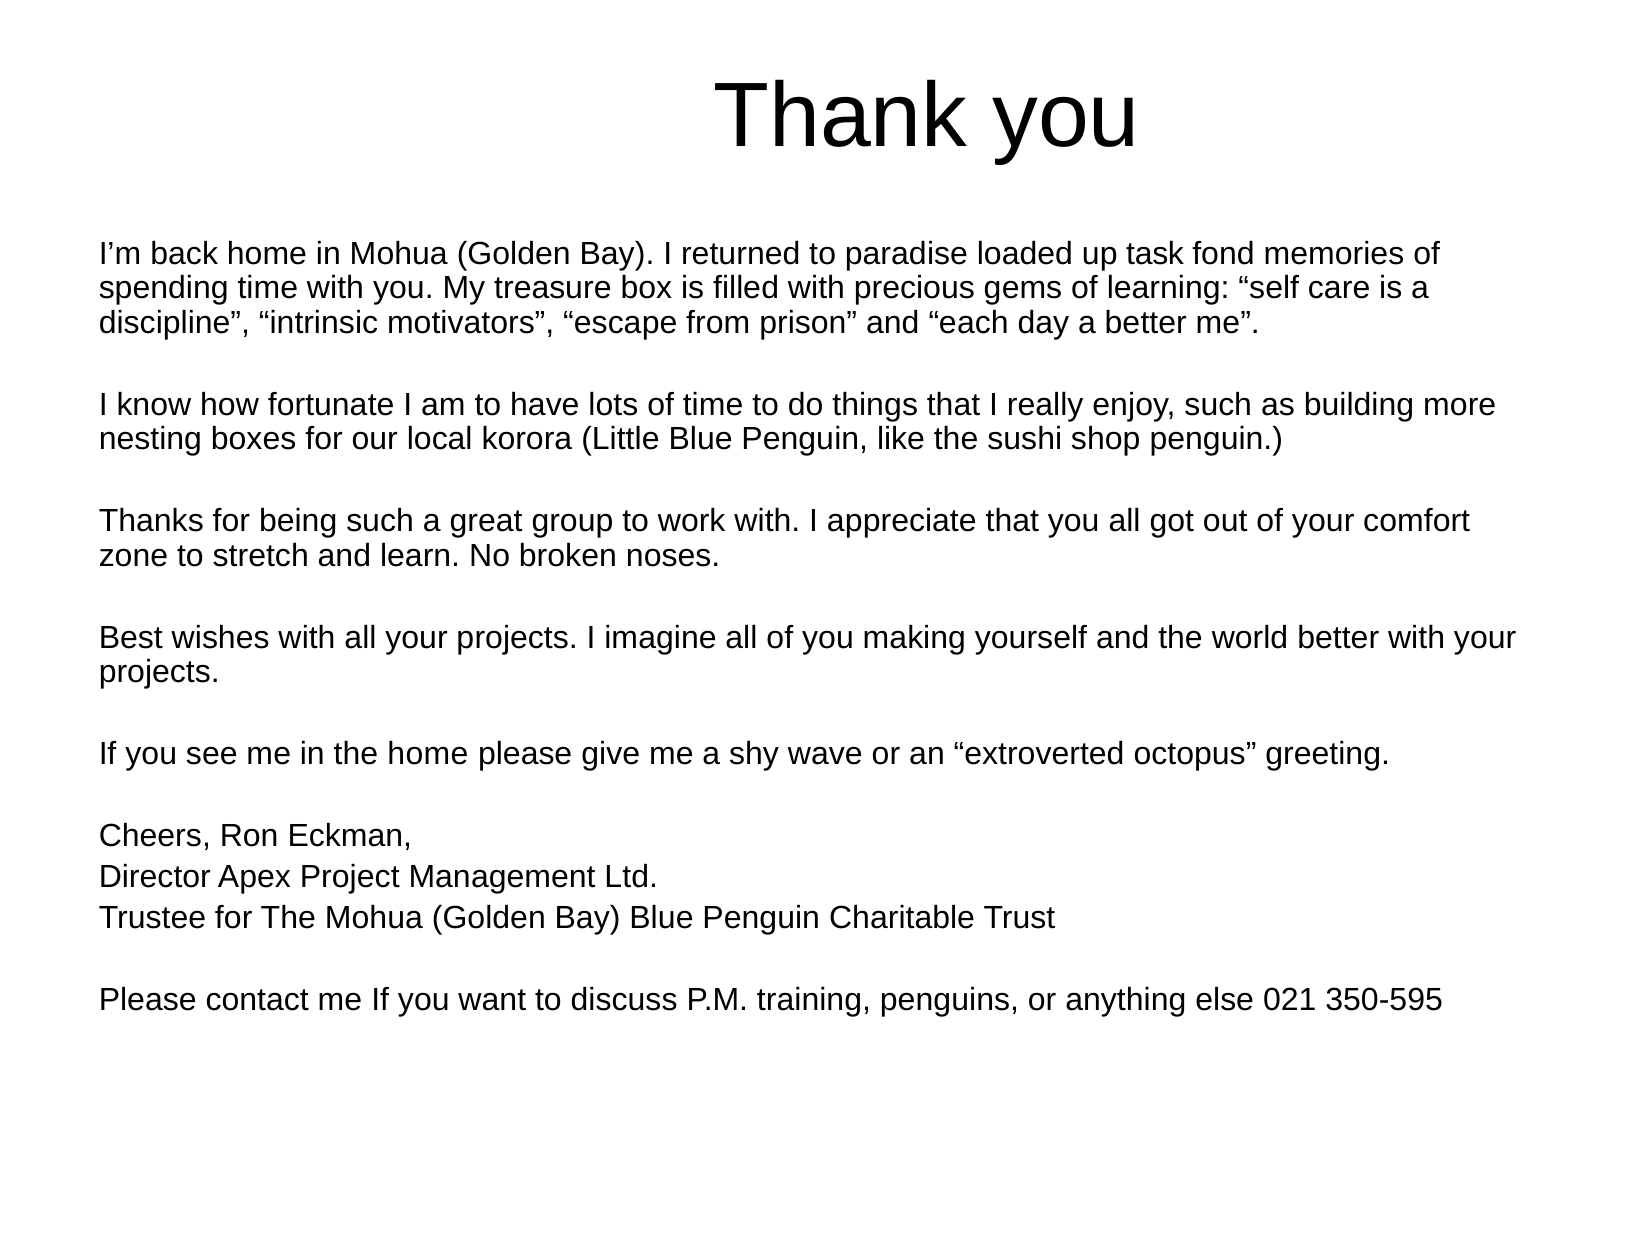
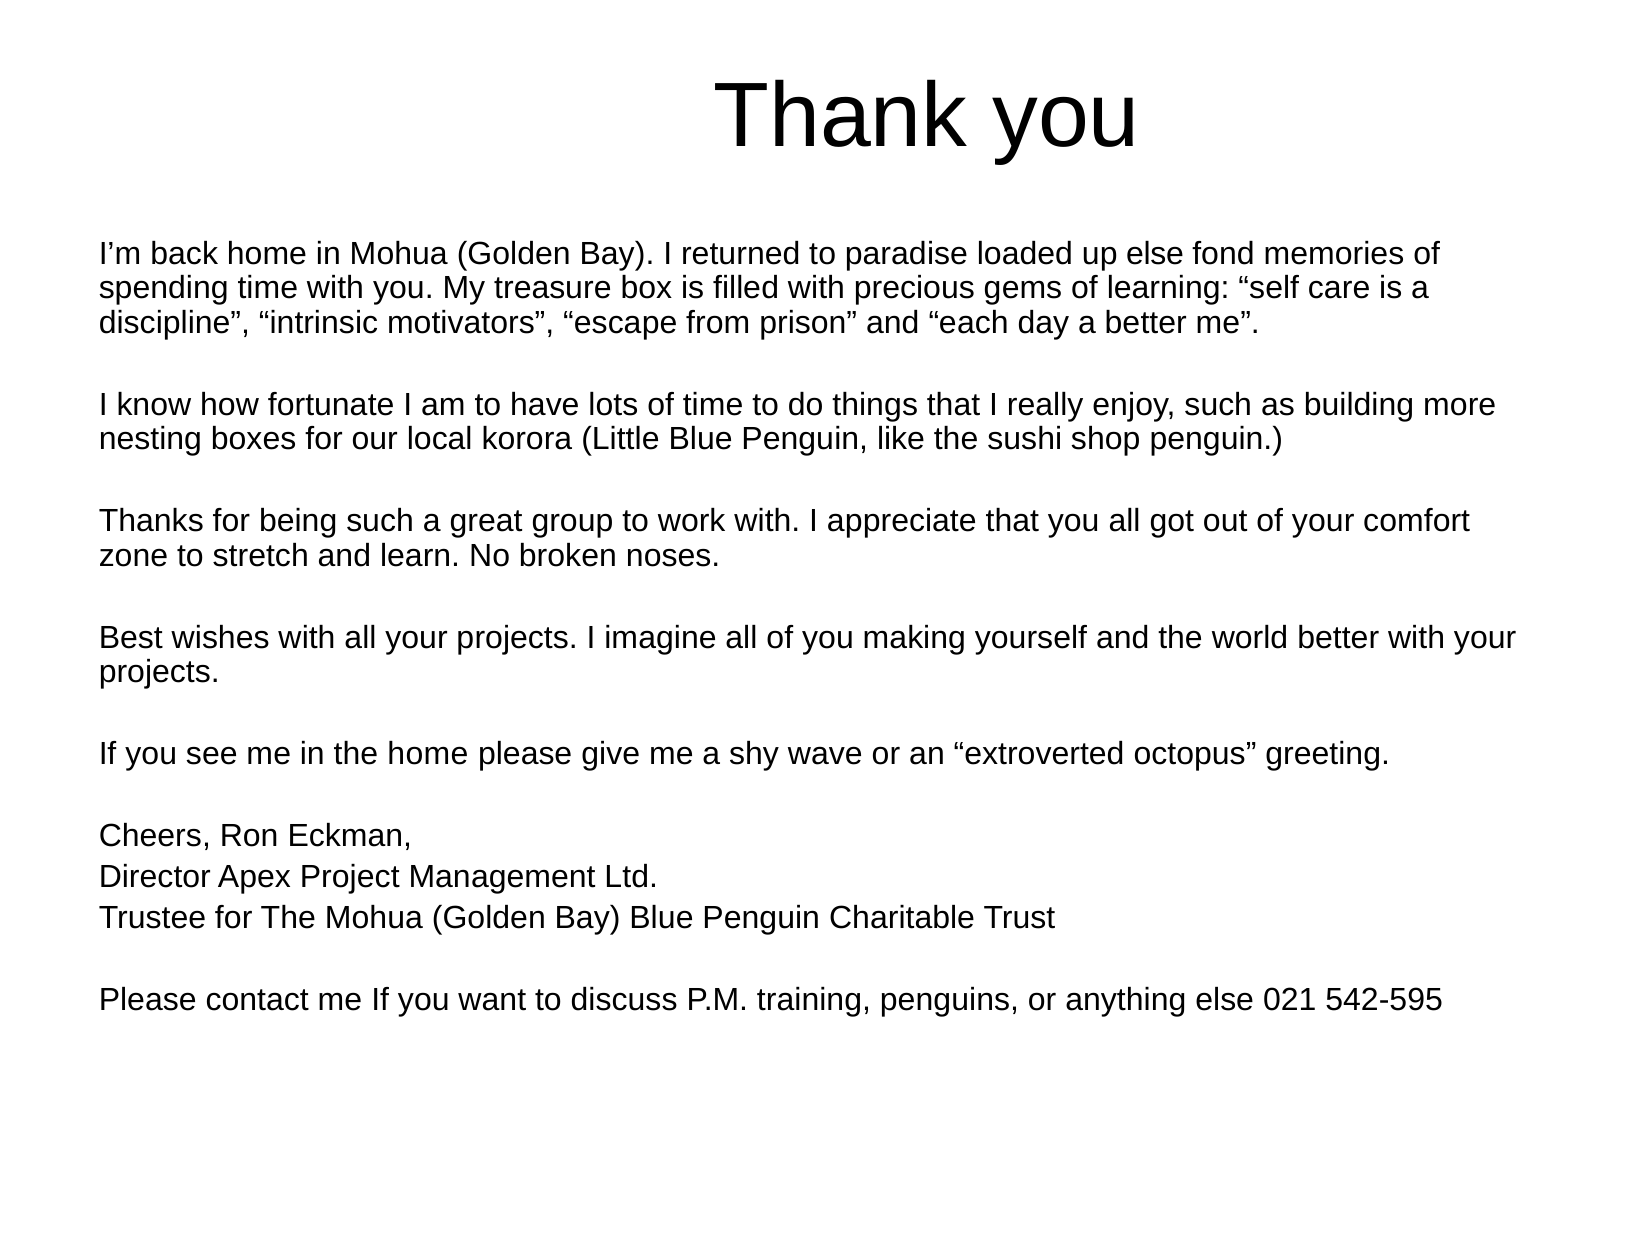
up task: task -> else (1155, 254)
350-595: 350-595 -> 542-595 (1384, 1001)
